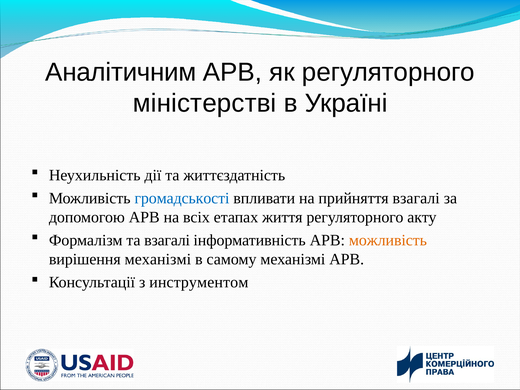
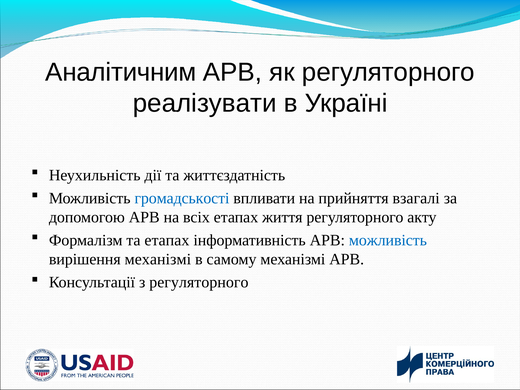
міністерстві: міністерстві -> реалізувати (205, 103)
та взагалі: взагалі -> етапах (167, 240)
можливість colour: orange -> blue (388, 240)
з инструментом: инструментом -> регуляторного (199, 282)
